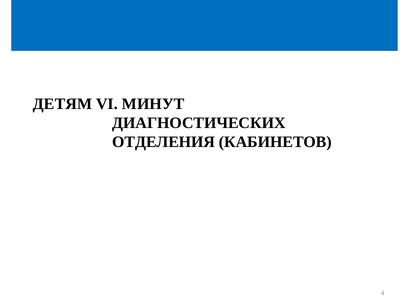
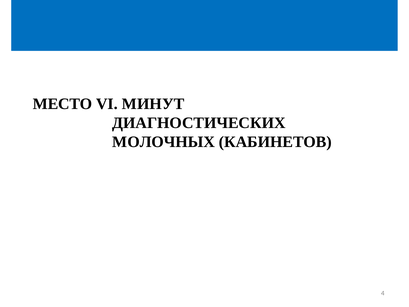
ДЕТЯМ: ДЕТЯМ -> МЕСТО (63, 104)
ОТДЕЛЕНИЯ: ОТДЕЛЕНИЯ -> МОЛОЧНЫХ (164, 142)
